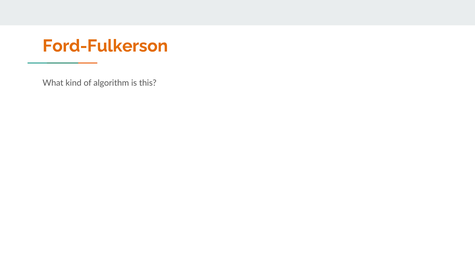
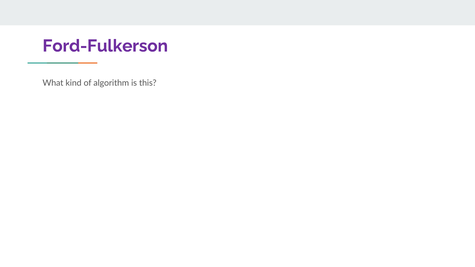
Ford-Fulkerson colour: orange -> purple (105, 46)
